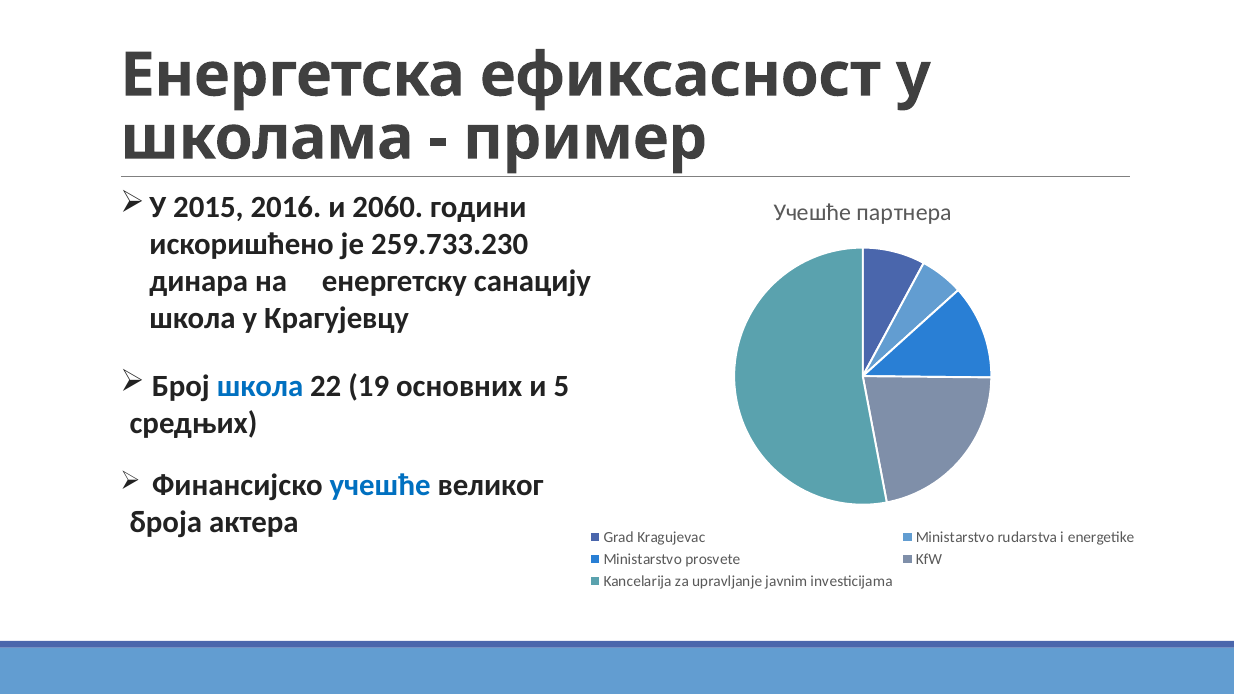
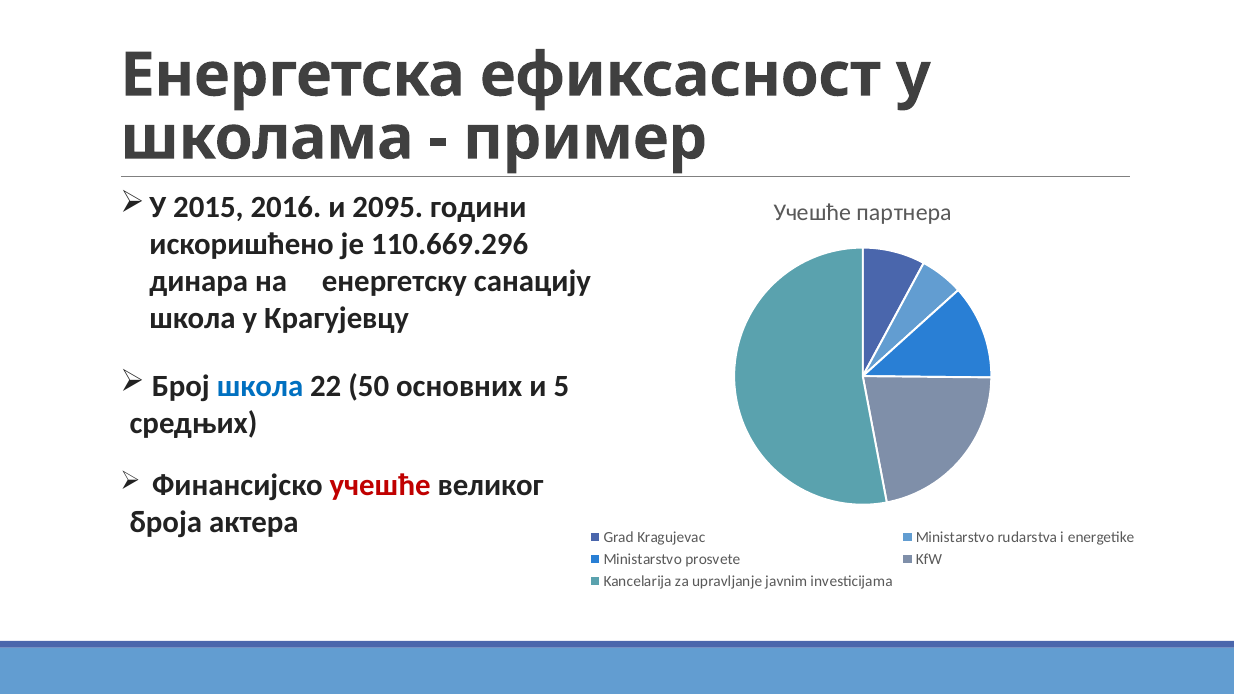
2060: 2060 -> 2095 (388, 207)
259.733.230: 259.733.230 -> 110.669.296 (450, 244)
19: 19 -> 50 (369, 386)
учешће colour: blue -> red (380, 485)
